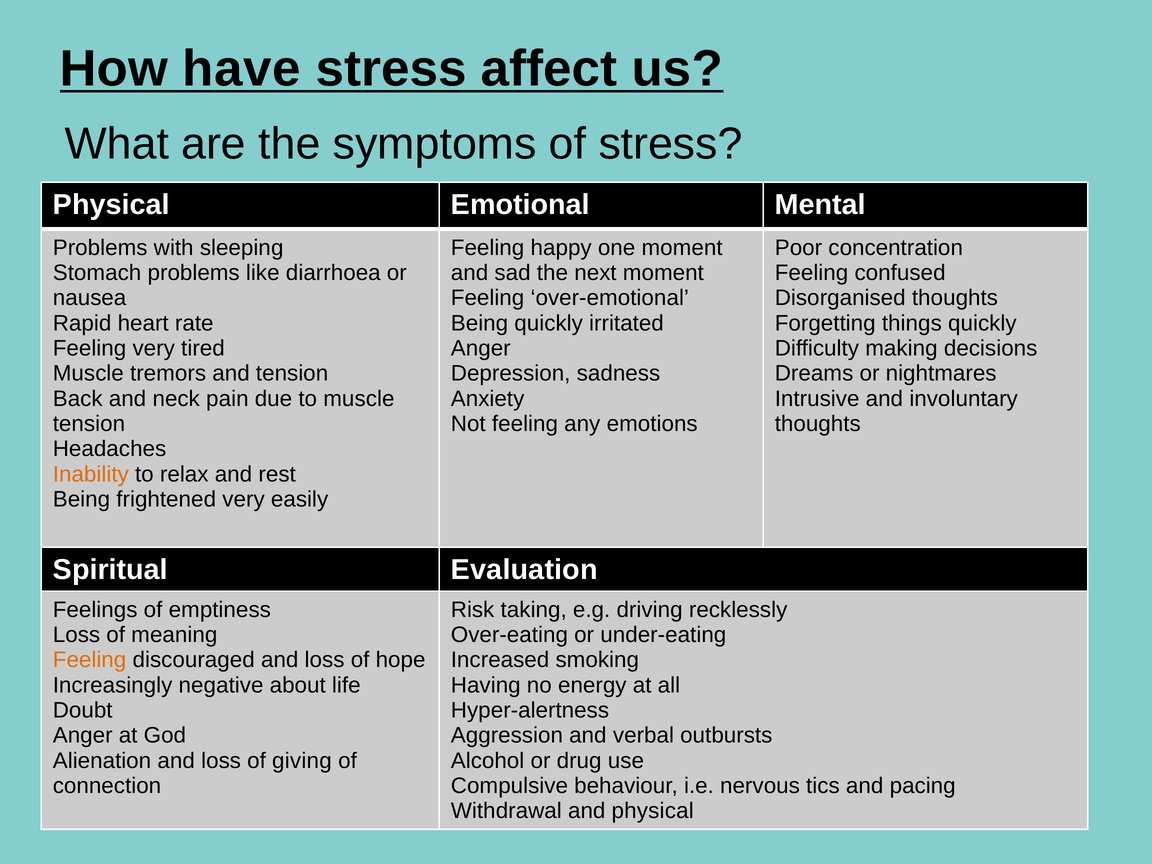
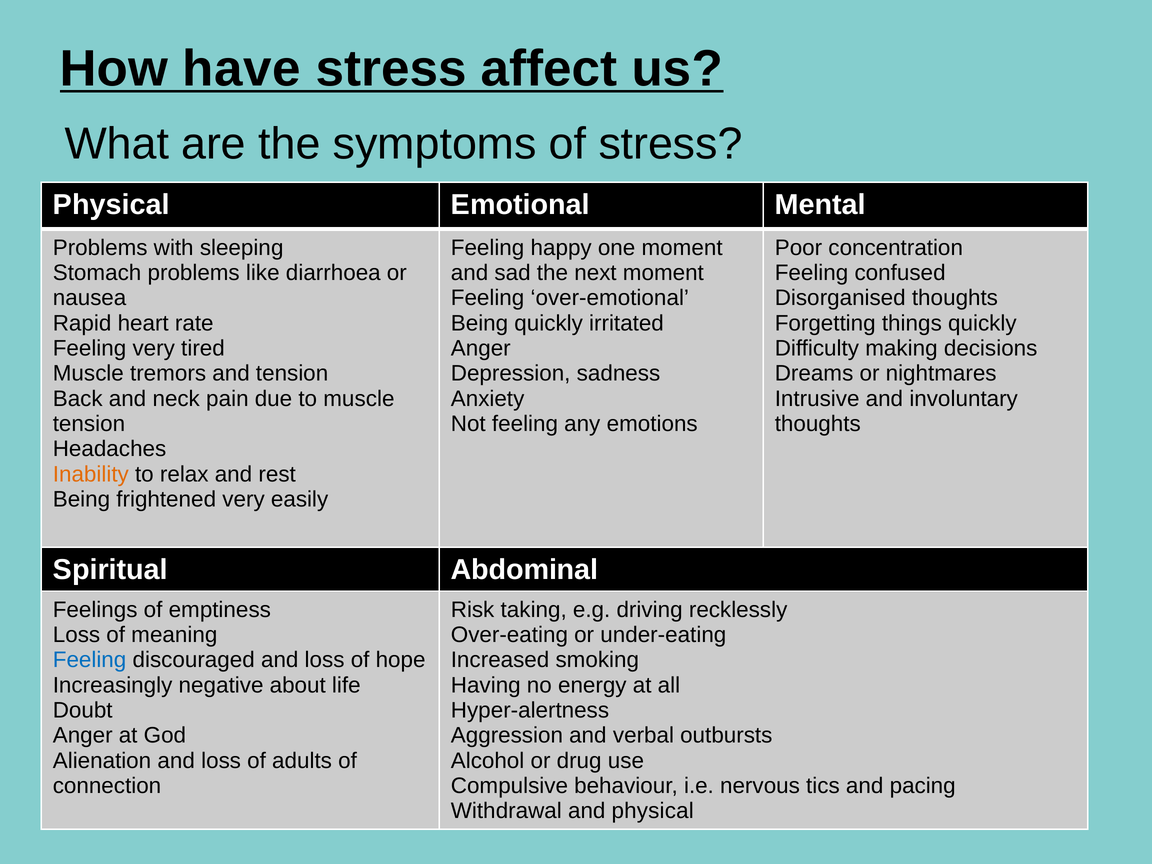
Evaluation: Evaluation -> Abdominal (524, 570)
Feeling colour: orange -> blue (90, 660)
giving: giving -> adults (302, 761)
